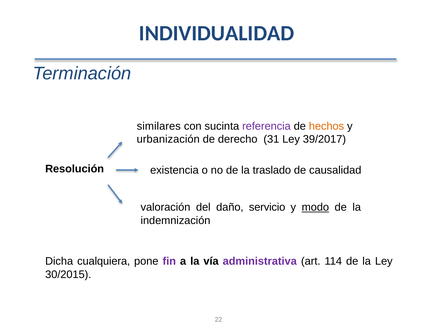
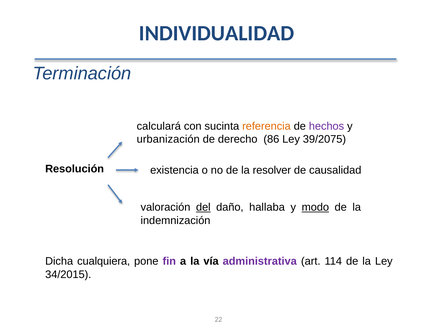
similares: similares -> calculará (159, 126)
referencia colour: purple -> orange (266, 126)
hechos colour: orange -> purple (327, 126)
31: 31 -> 86 (271, 139)
39/2017: 39/2017 -> 39/2075 (324, 139)
traslado: traslado -> resolver (272, 170)
del underline: none -> present (203, 207)
servicio: servicio -> hallaba (267, 207)
30/2015: 30/2015 -> 34/2015 (68, 274)
